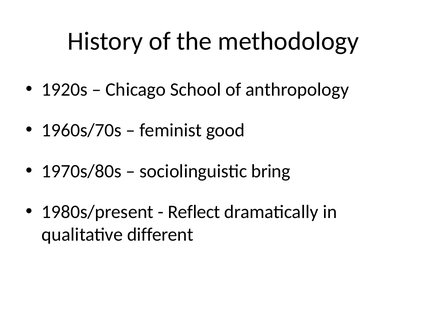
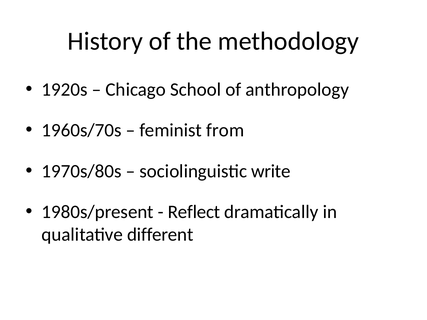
good: good -> from (225, 130)
bring: bring -> write (271, 171)
